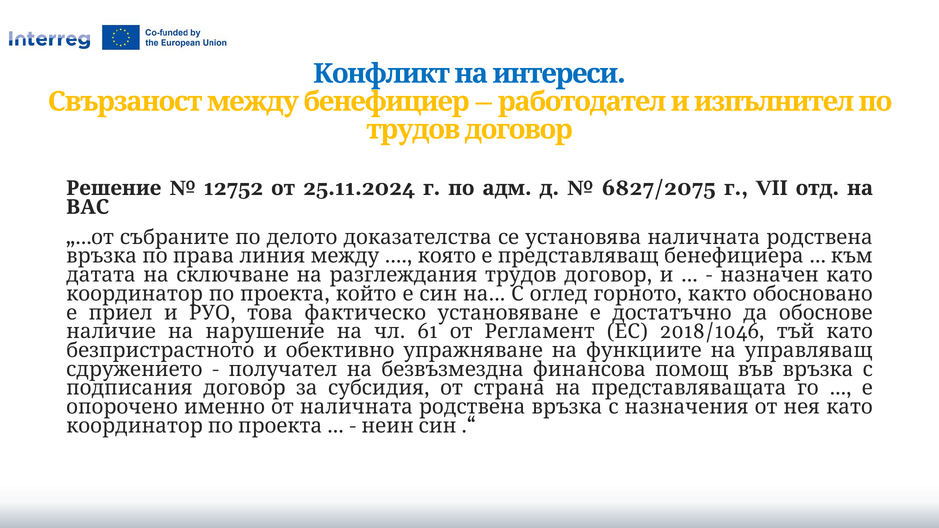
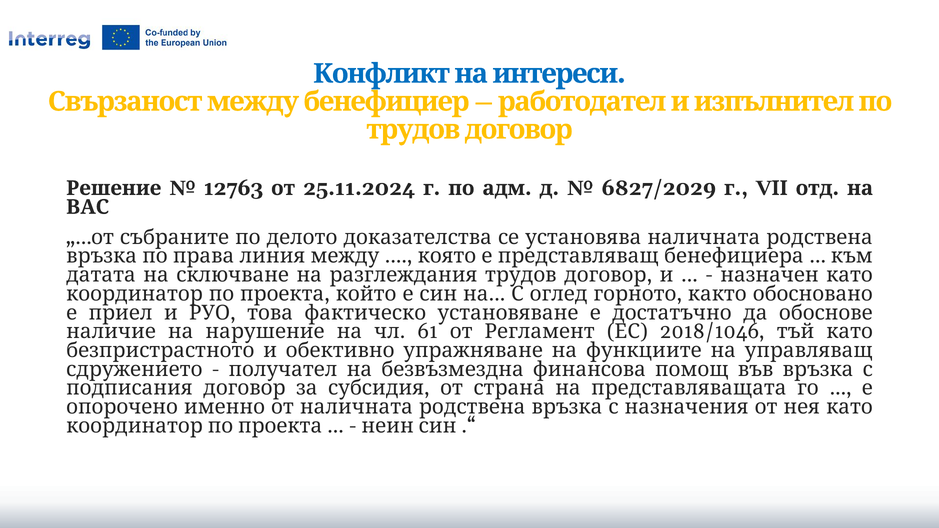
12752: 12752 -> 12763 (234, 188)
6827/2075: 6827/2075 -> 6827/2029 (659, 188)
